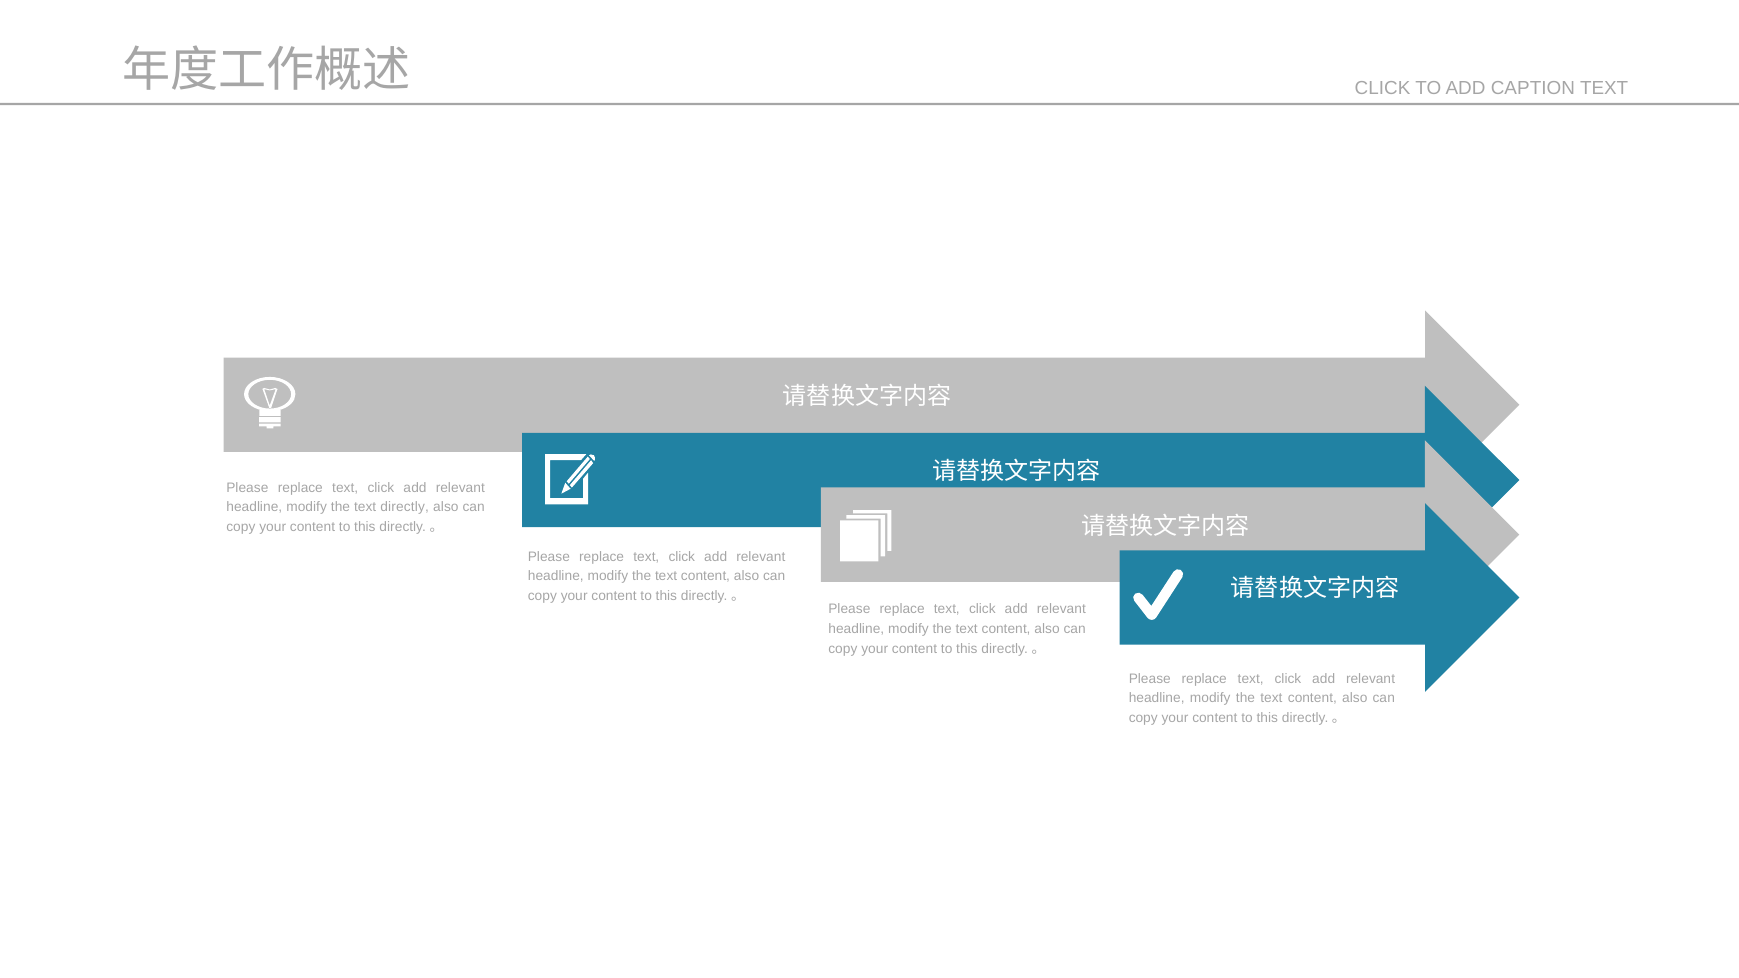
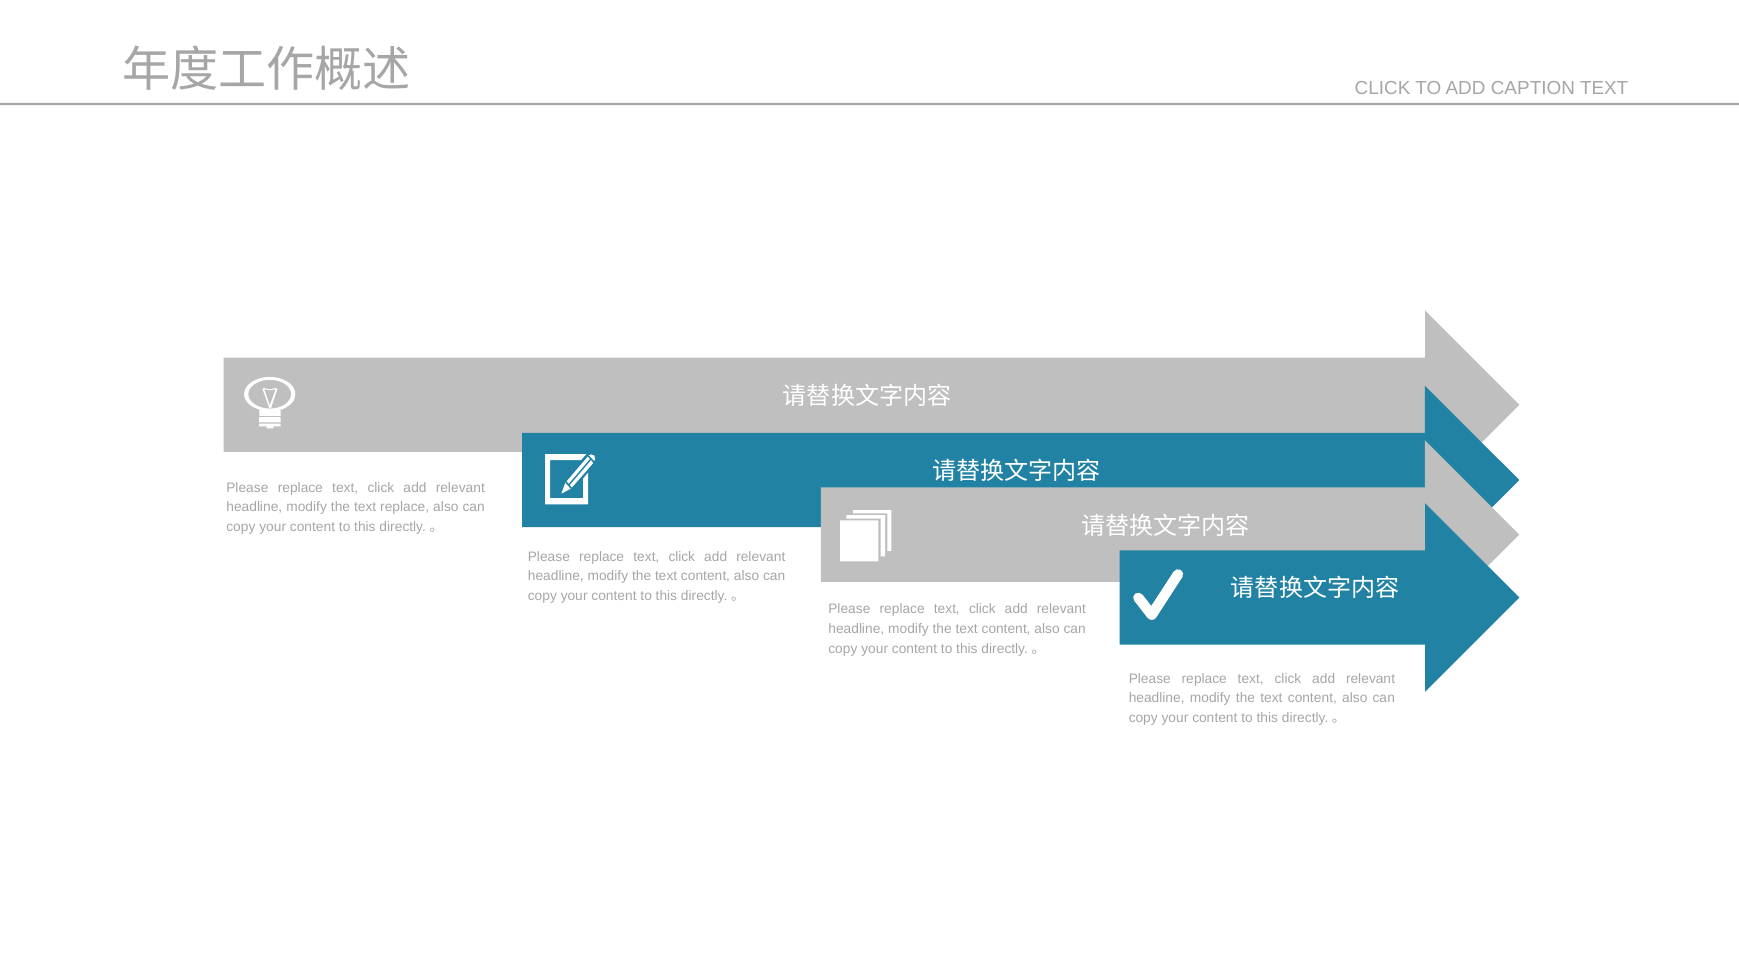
text directly: directly -> replace (405, 507)
